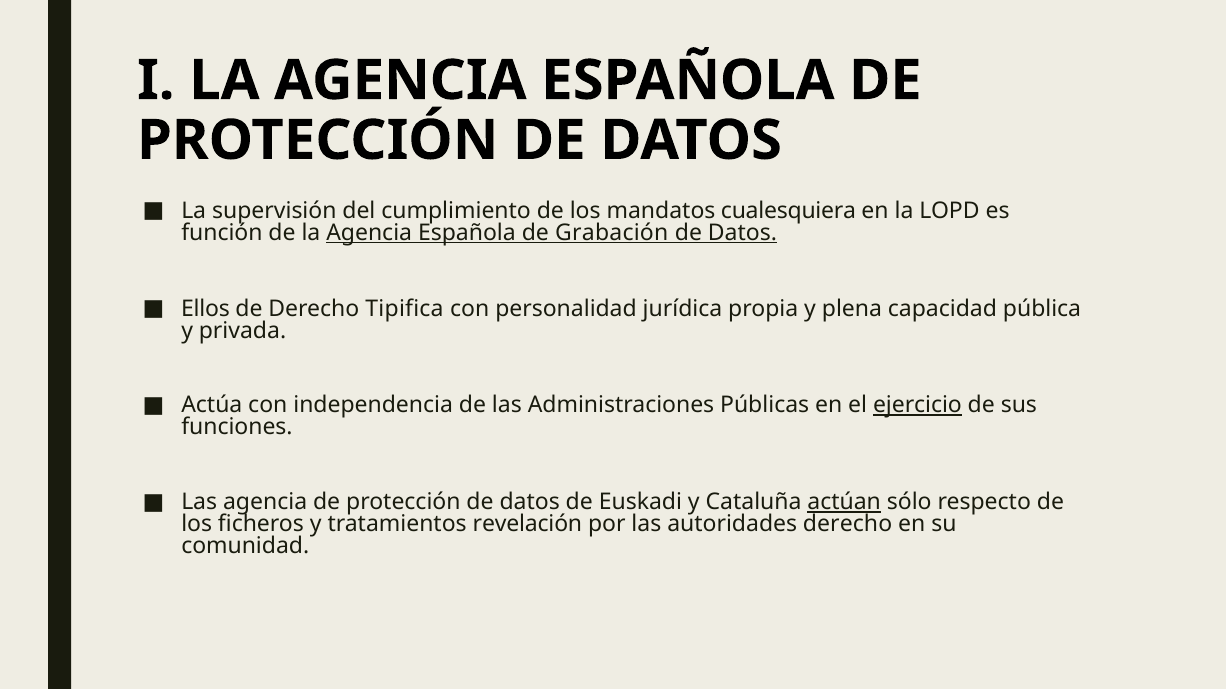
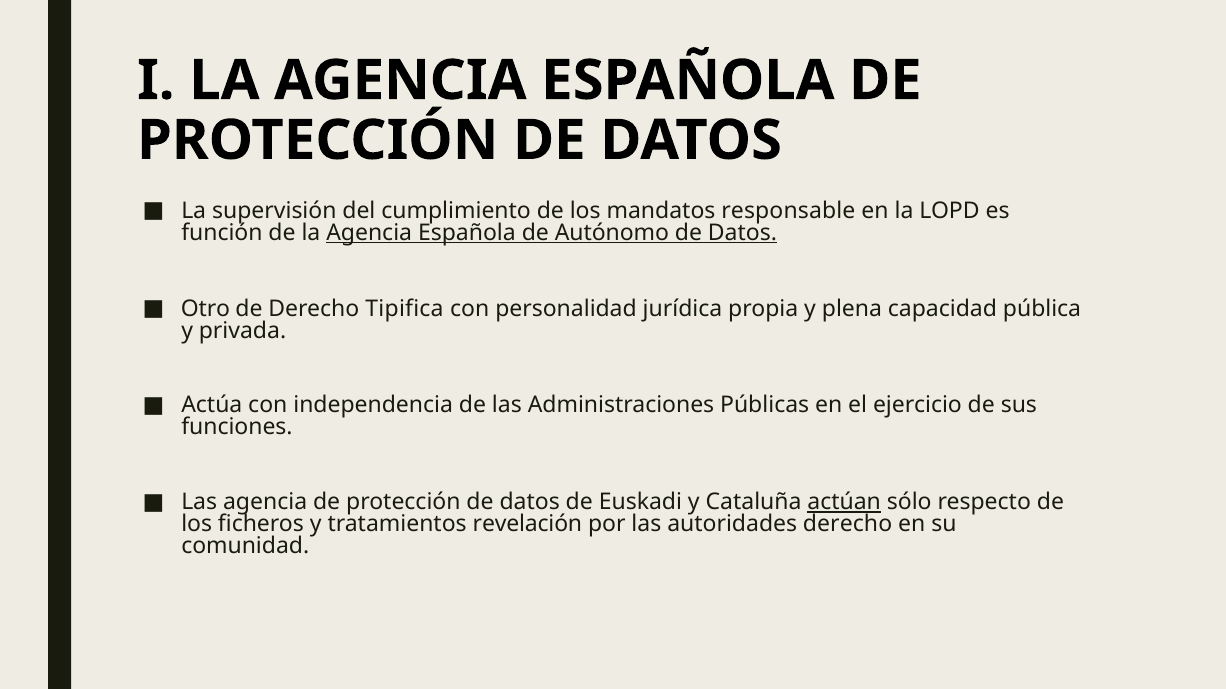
cualesquiera: cualesquiera -> responsable (788, 211)
Grabación: Grabación -> Autónomo (612, 233)
Ellos: Ellos -> Otro (205, 309)
ejercicio underline: present -> none (917, 406)
